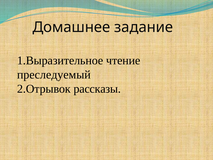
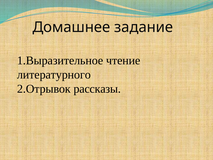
преследуемый: преследуемый -> литературного (54, 75)
